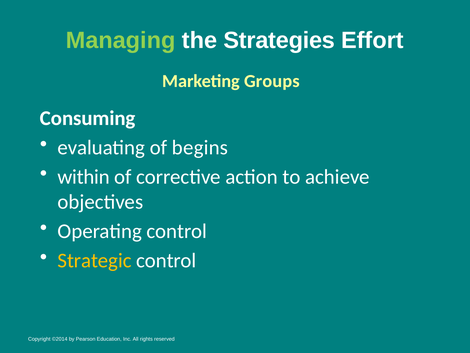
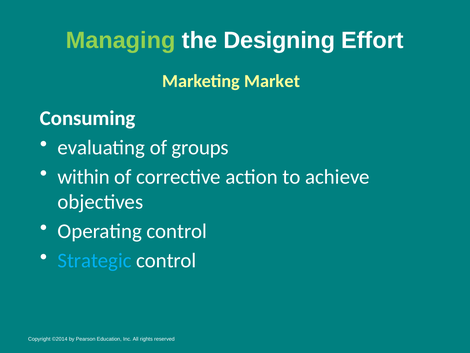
Strategies: Strategies -> Designing (279, 40)
Groups: Groups -> Market (272, 81)
begins: begins -> groups (200, 147)
Strategic colour: yellow -> light blue (95, 260)
